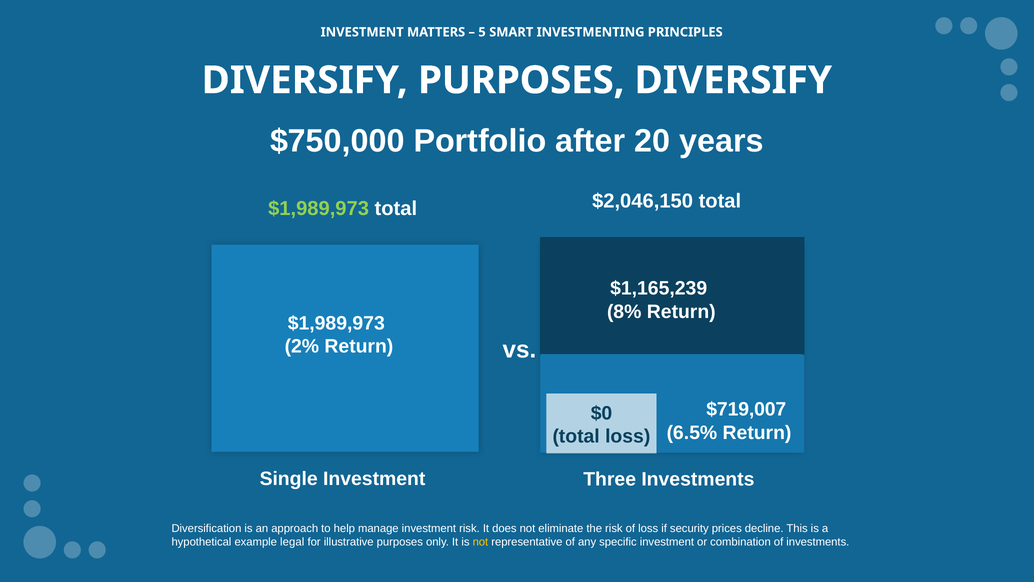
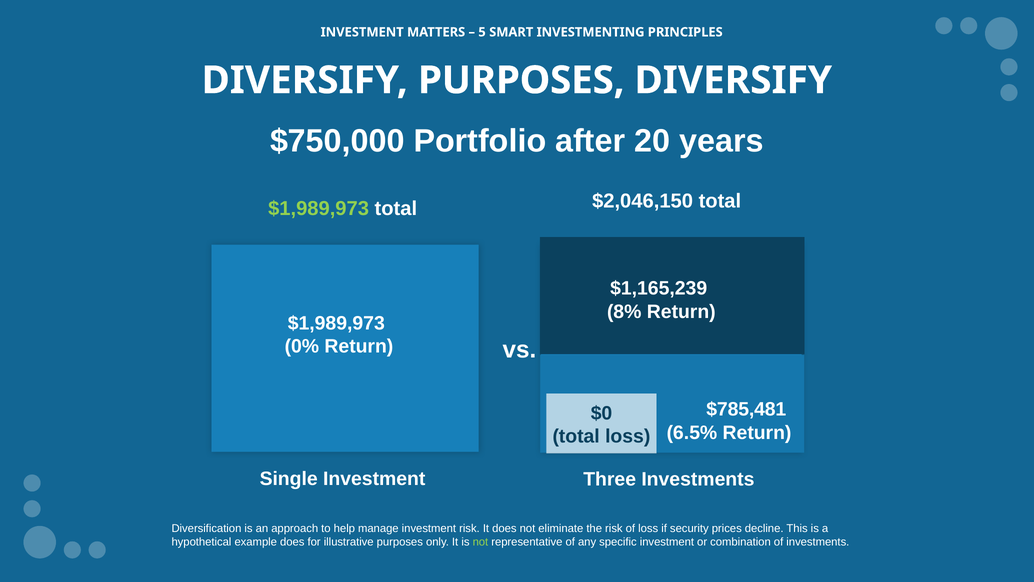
2%: 2% -> 0% (302, 346)
$719,007: $719,007 -> $785,481 (746, 409)
example legal: legal -> does (292, 542)
not colour: yellow -> light green (480, 542)
